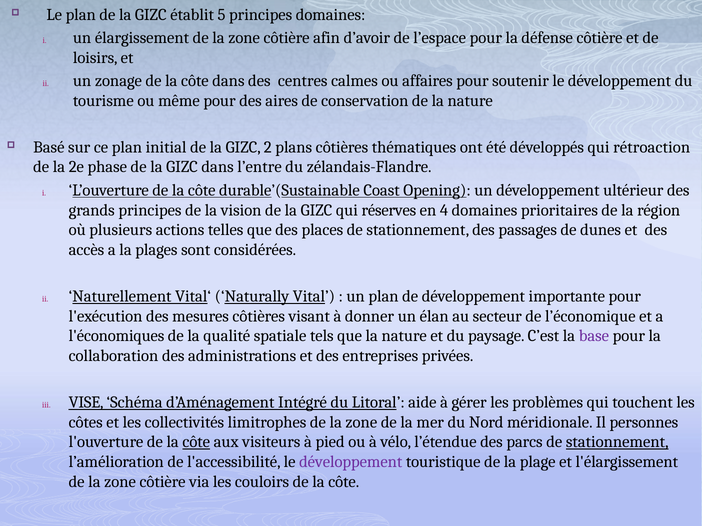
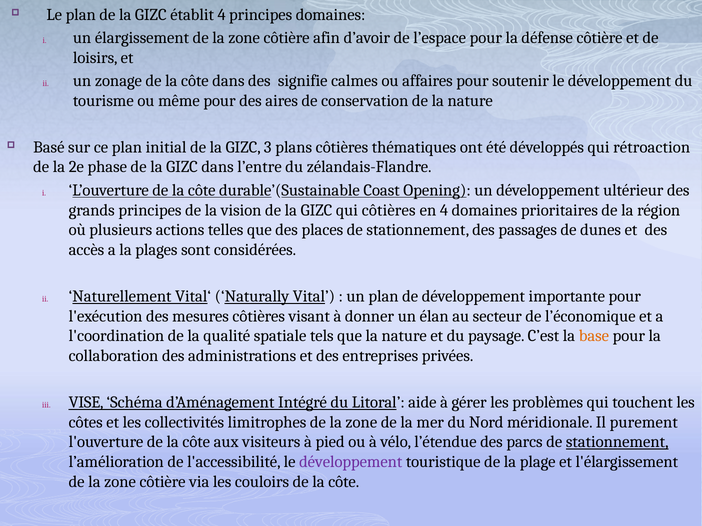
établit 5: 5 -> 4 (222, 15)
centres: centres -> signifie (303, 81)
2: 2 -> 3 (268, 147)
qui réserves: réserves -> côtières (389, 210)
l'économiques: l'économiques -> l'coordination (116, 336)
base colour: purple -> orange (594, 336)
personnes: personnes -> purement (644, 422)
côte underline: present -> none (196, 442)
